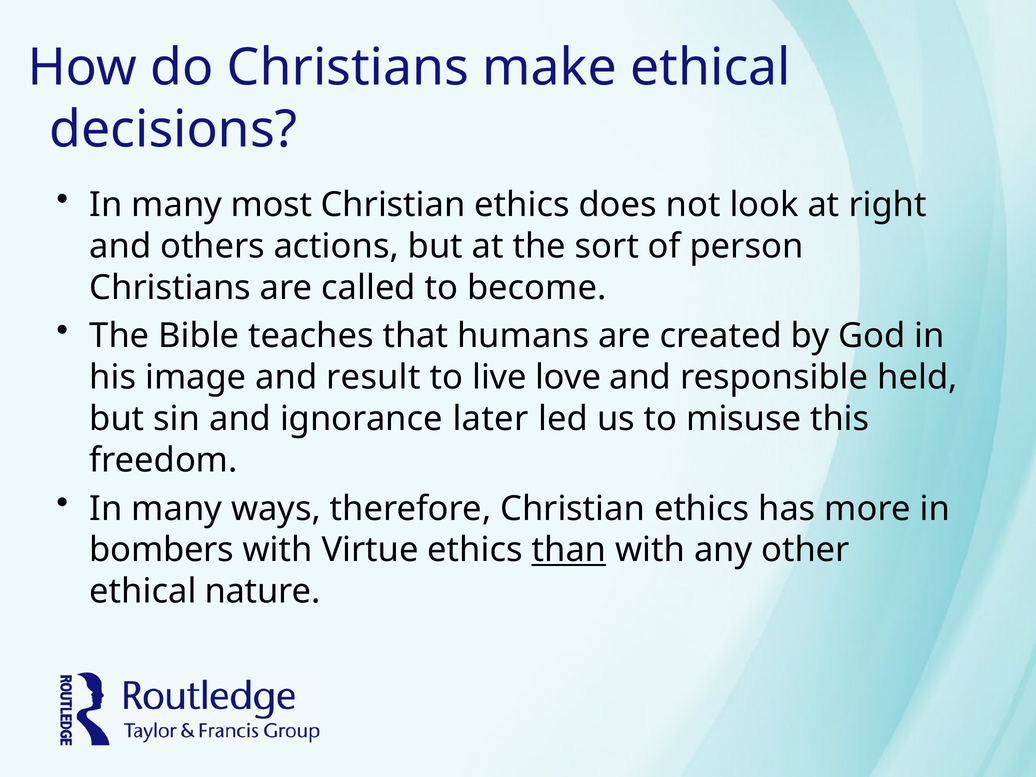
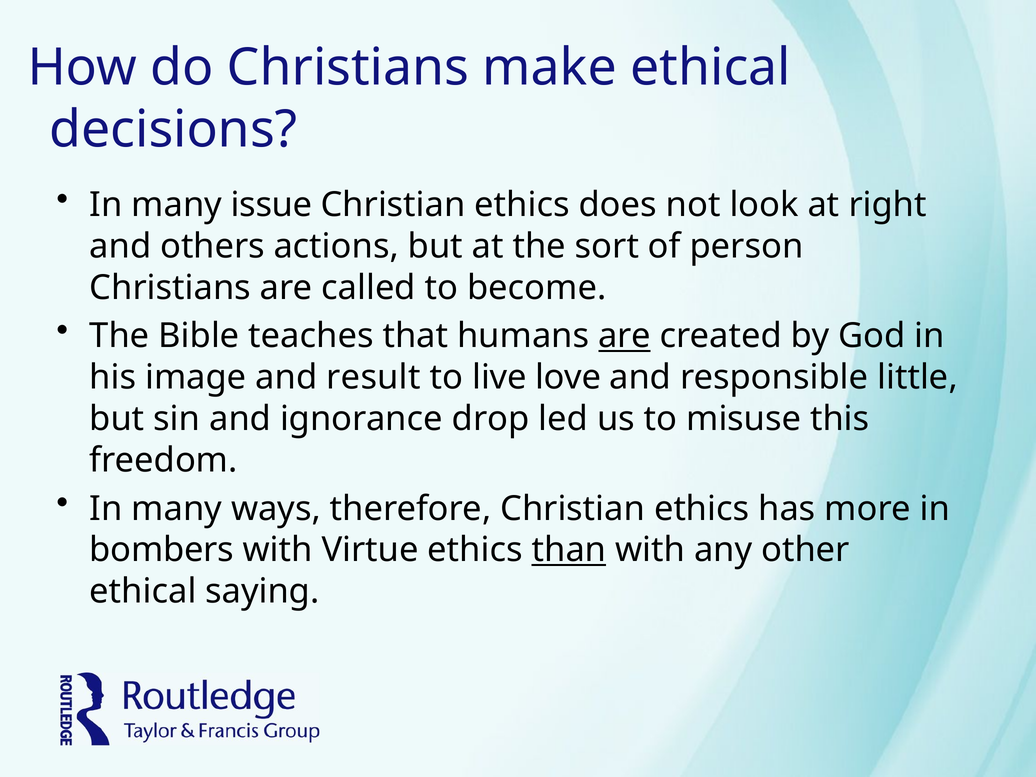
most: most -> issue (272, 205)
are underline: none -> present (625, 336)
held: held -> little (917, 377)
later: later -> drop (491, 419)
nature: nature -> saying (262, 592)
